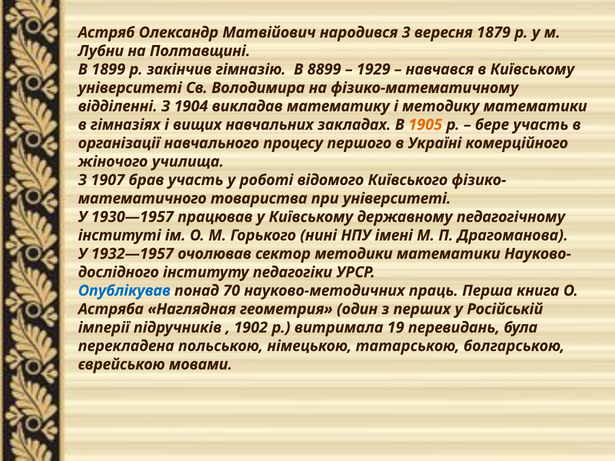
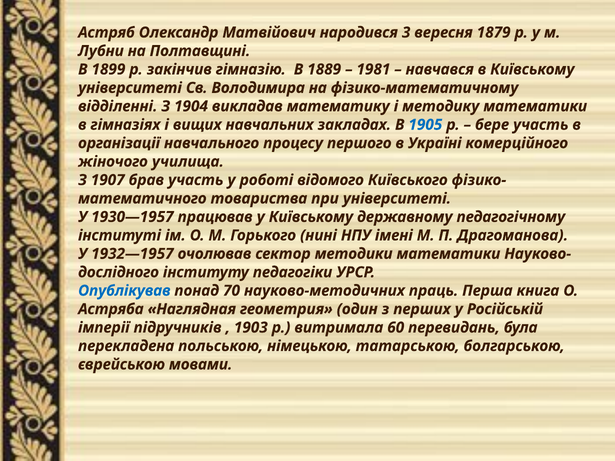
8899: 8899 -> 1889 (324, 69)
1929: 1929 -> 1981 (373, 69)
1905 colour: orange -> blue (425, 125)
1902: 1902 -> 1903 (251, 328)
19: 19 -> 60 (396, 328)
